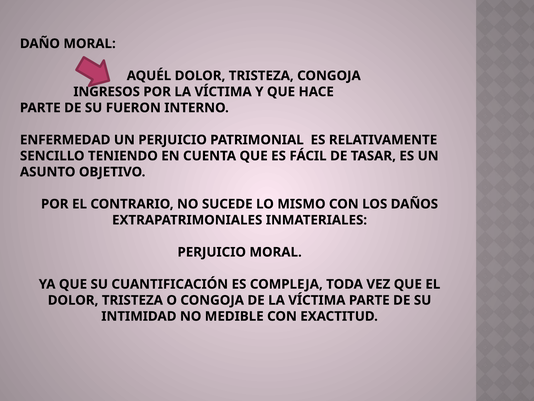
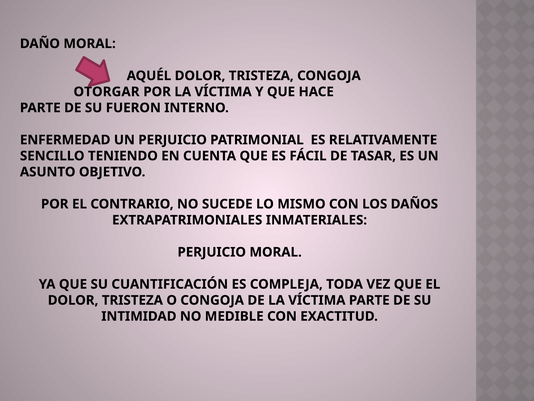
INGRESOS: INGRESOS -> OTORGAR (107, 92)
